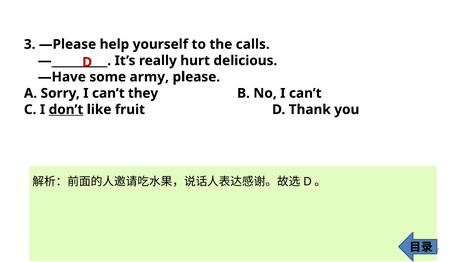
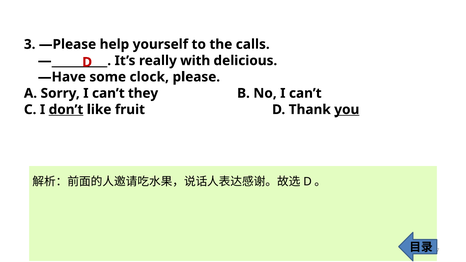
hurt: hurt -> with (195, 61)
army: army -> clock (149, 77)
you underline: none -> present (347, 110)
